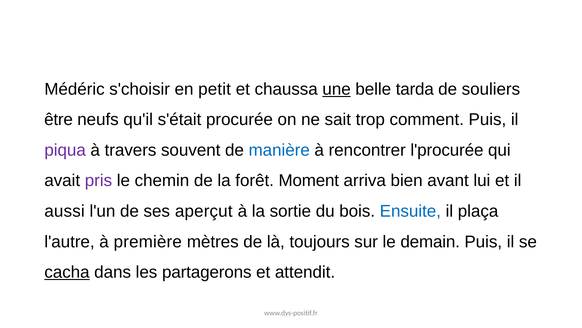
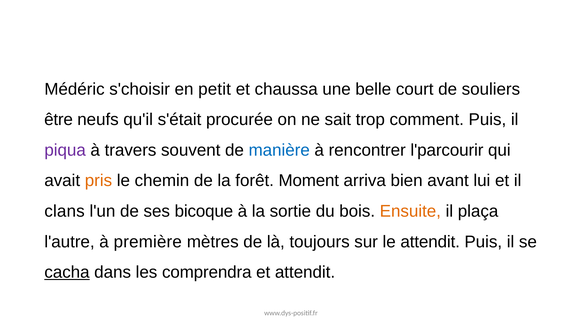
une underline: present -> none (337, 89)
tarda: tarda -> court (415, 89)
l'procurée: l'procurée -> l'parcourir (447, 150)
pris colour: purple -> orange (98, 180)
aussi: aussi -> clans (65, 211)
aperçut: aperçut -> bicoque (204, 211)
Ensuite colour: blue -> orange (410, 211)
le demain: demain -> attendit (430, 241)
partagerons: partagerons -> comprendra (207, 272)
